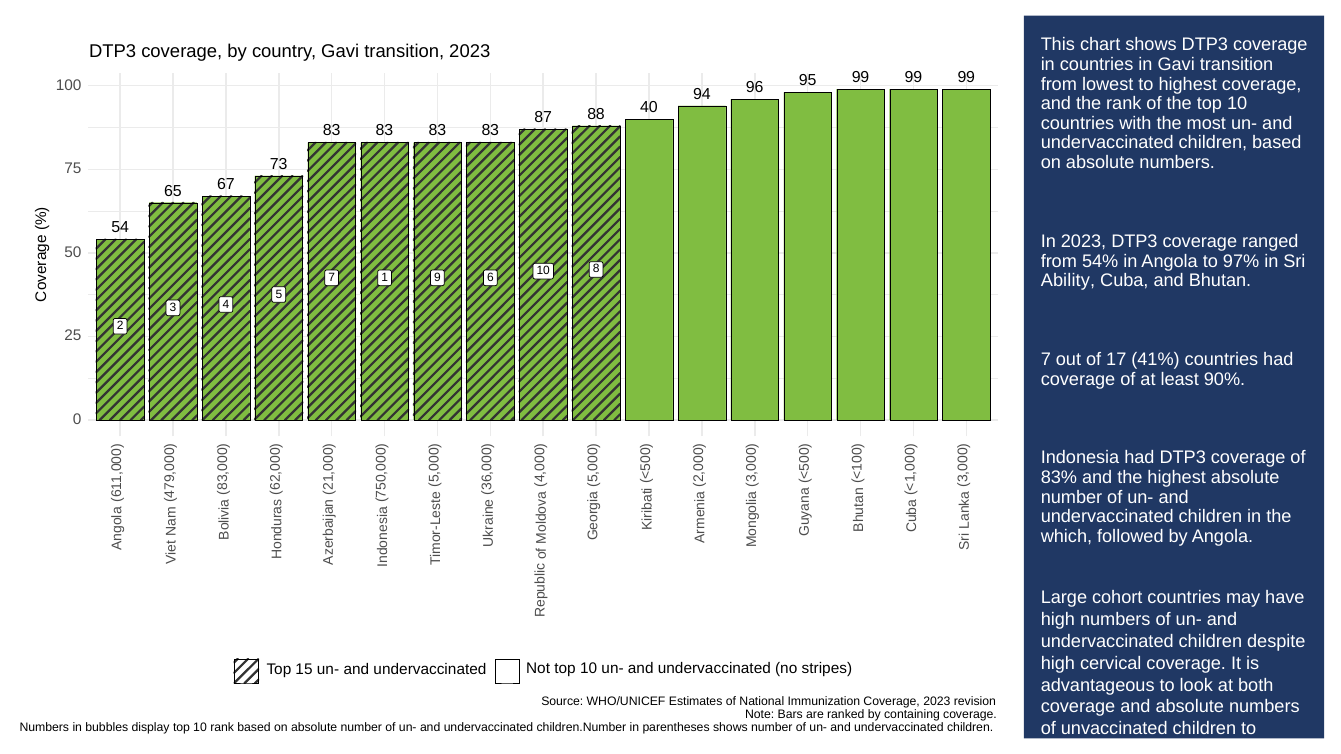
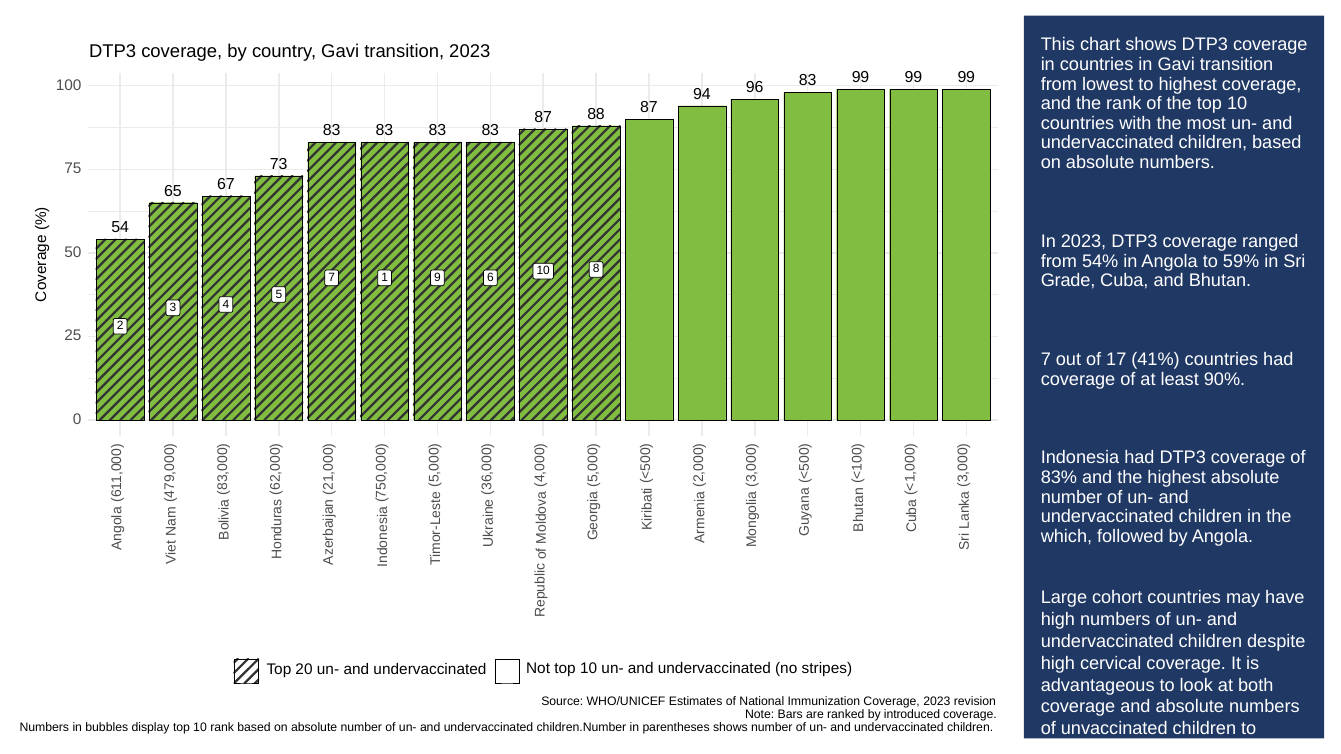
96 95: 95 -> 83 (808, 81)
88 40: 40 -> 87 (649, 107)
97%: 97% -> 59% (1241, 261)
Ability: Ability -> Grade (1068, 281)
15: 15 -> 20 (304, 669)
containing: containing -> introduced (912, 715)
